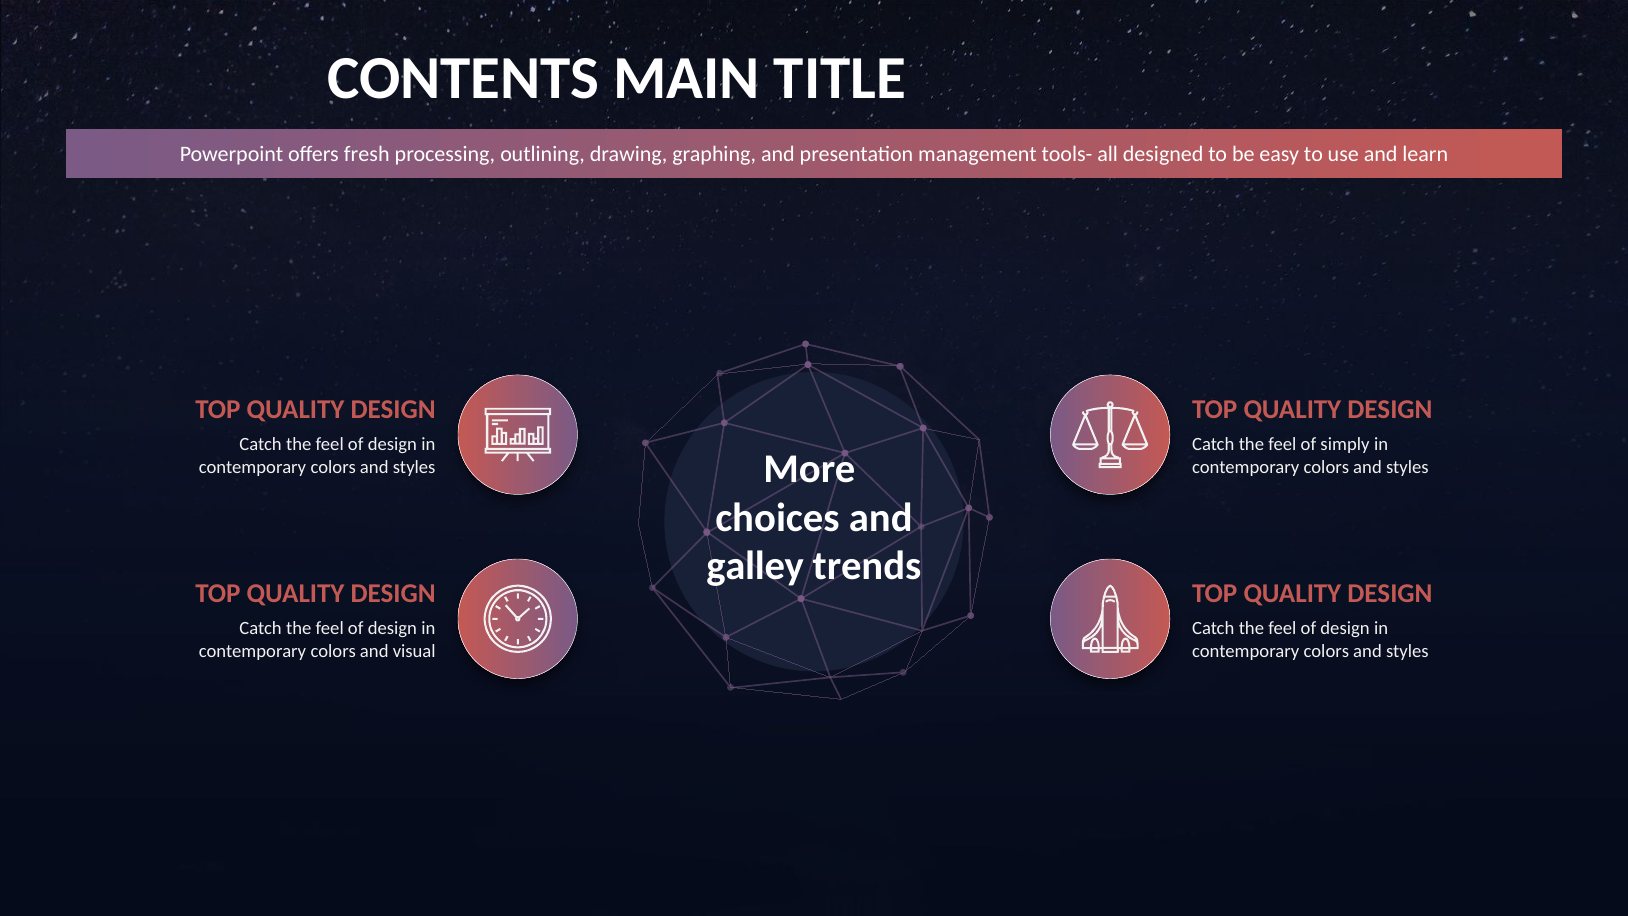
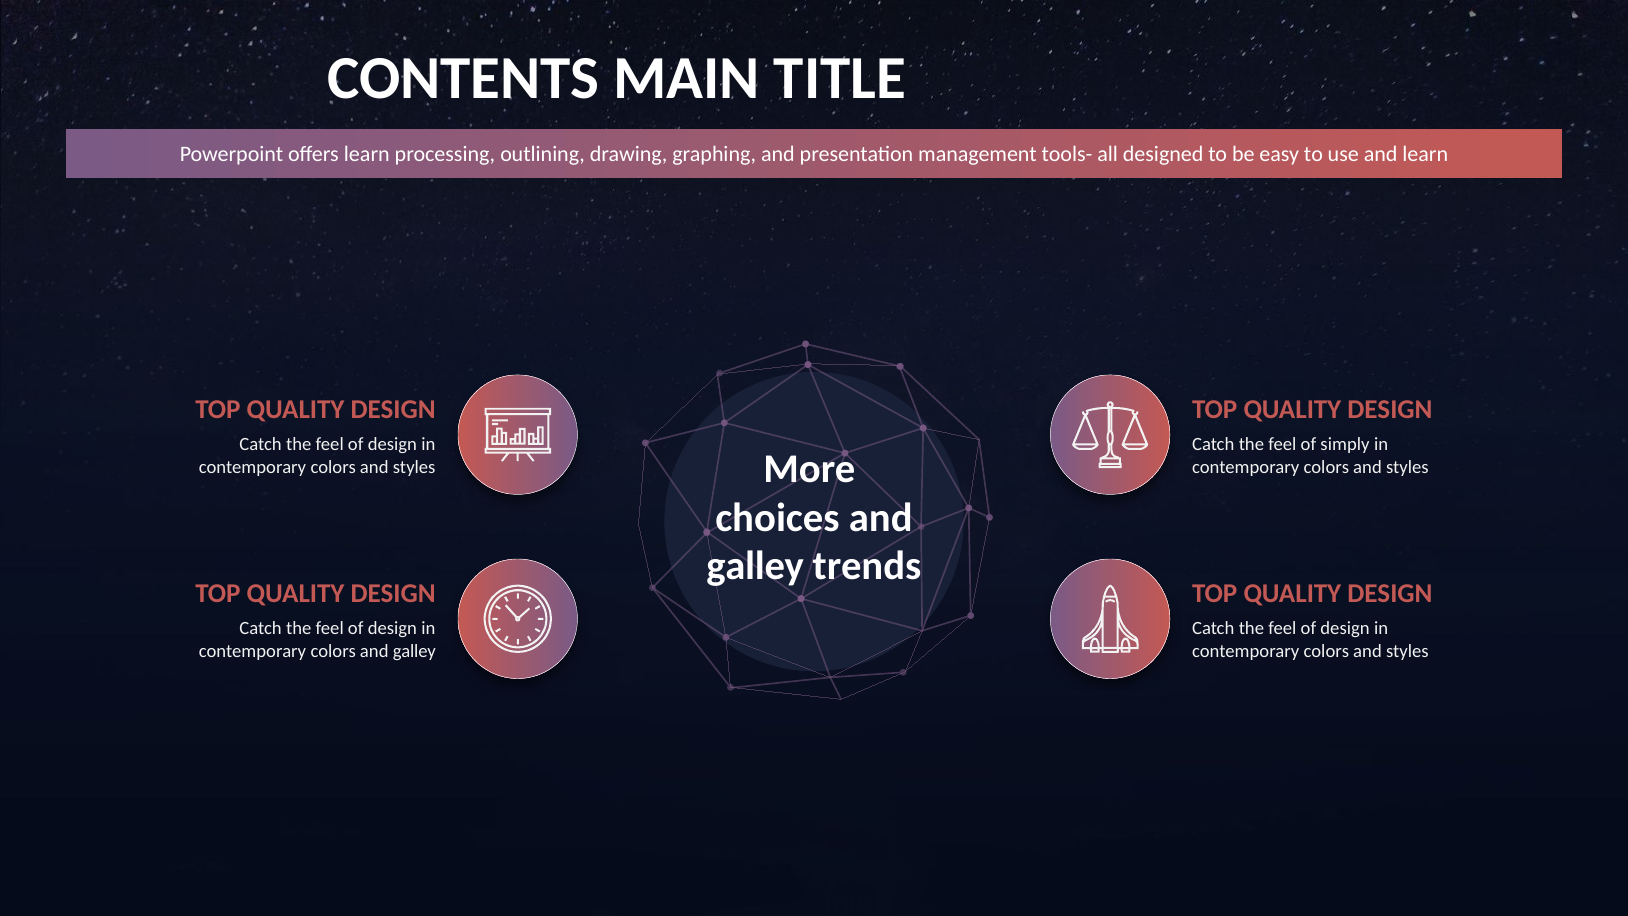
offers fresh: fresh -> learn (367, 155)
colors and visual: visual -> galley (414, 651)
